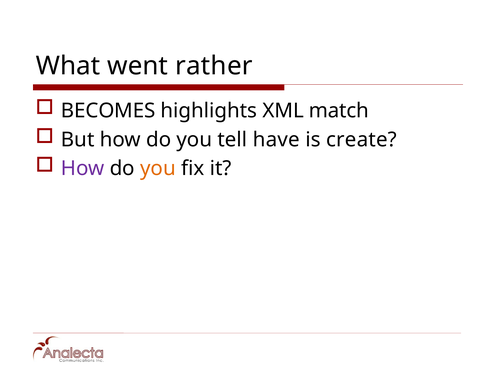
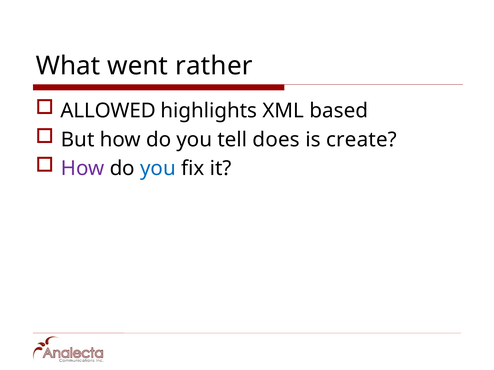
BECOMES: BECOMES -> ALLOWED (108, 111)
match: match -> based (339, 111)
have: have -> does (276, 140)
you colour: orange -> blue (158, 169)
